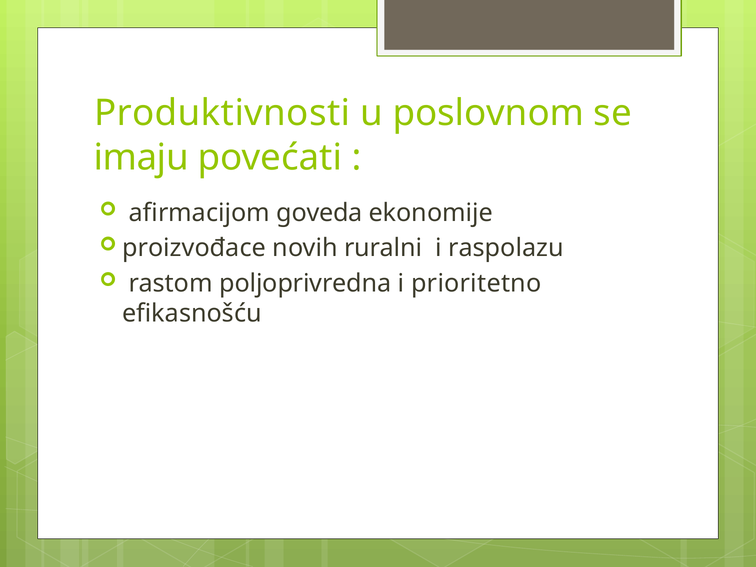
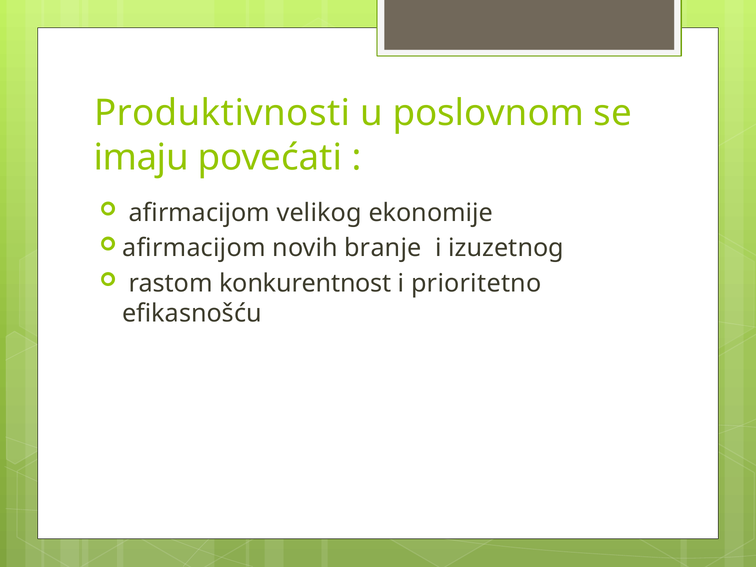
goveda: goveda -> velikog (319, 213)
proizvođace: proizvođace -> afirmacijom (194, 248)
ruralni: ruralni -> branje (383, 248)
raspolazu: raspolazu -> izuzetnog (506, 248)
poljoprivredna: poljoprivredna -> konkurentnost (305, 283)
